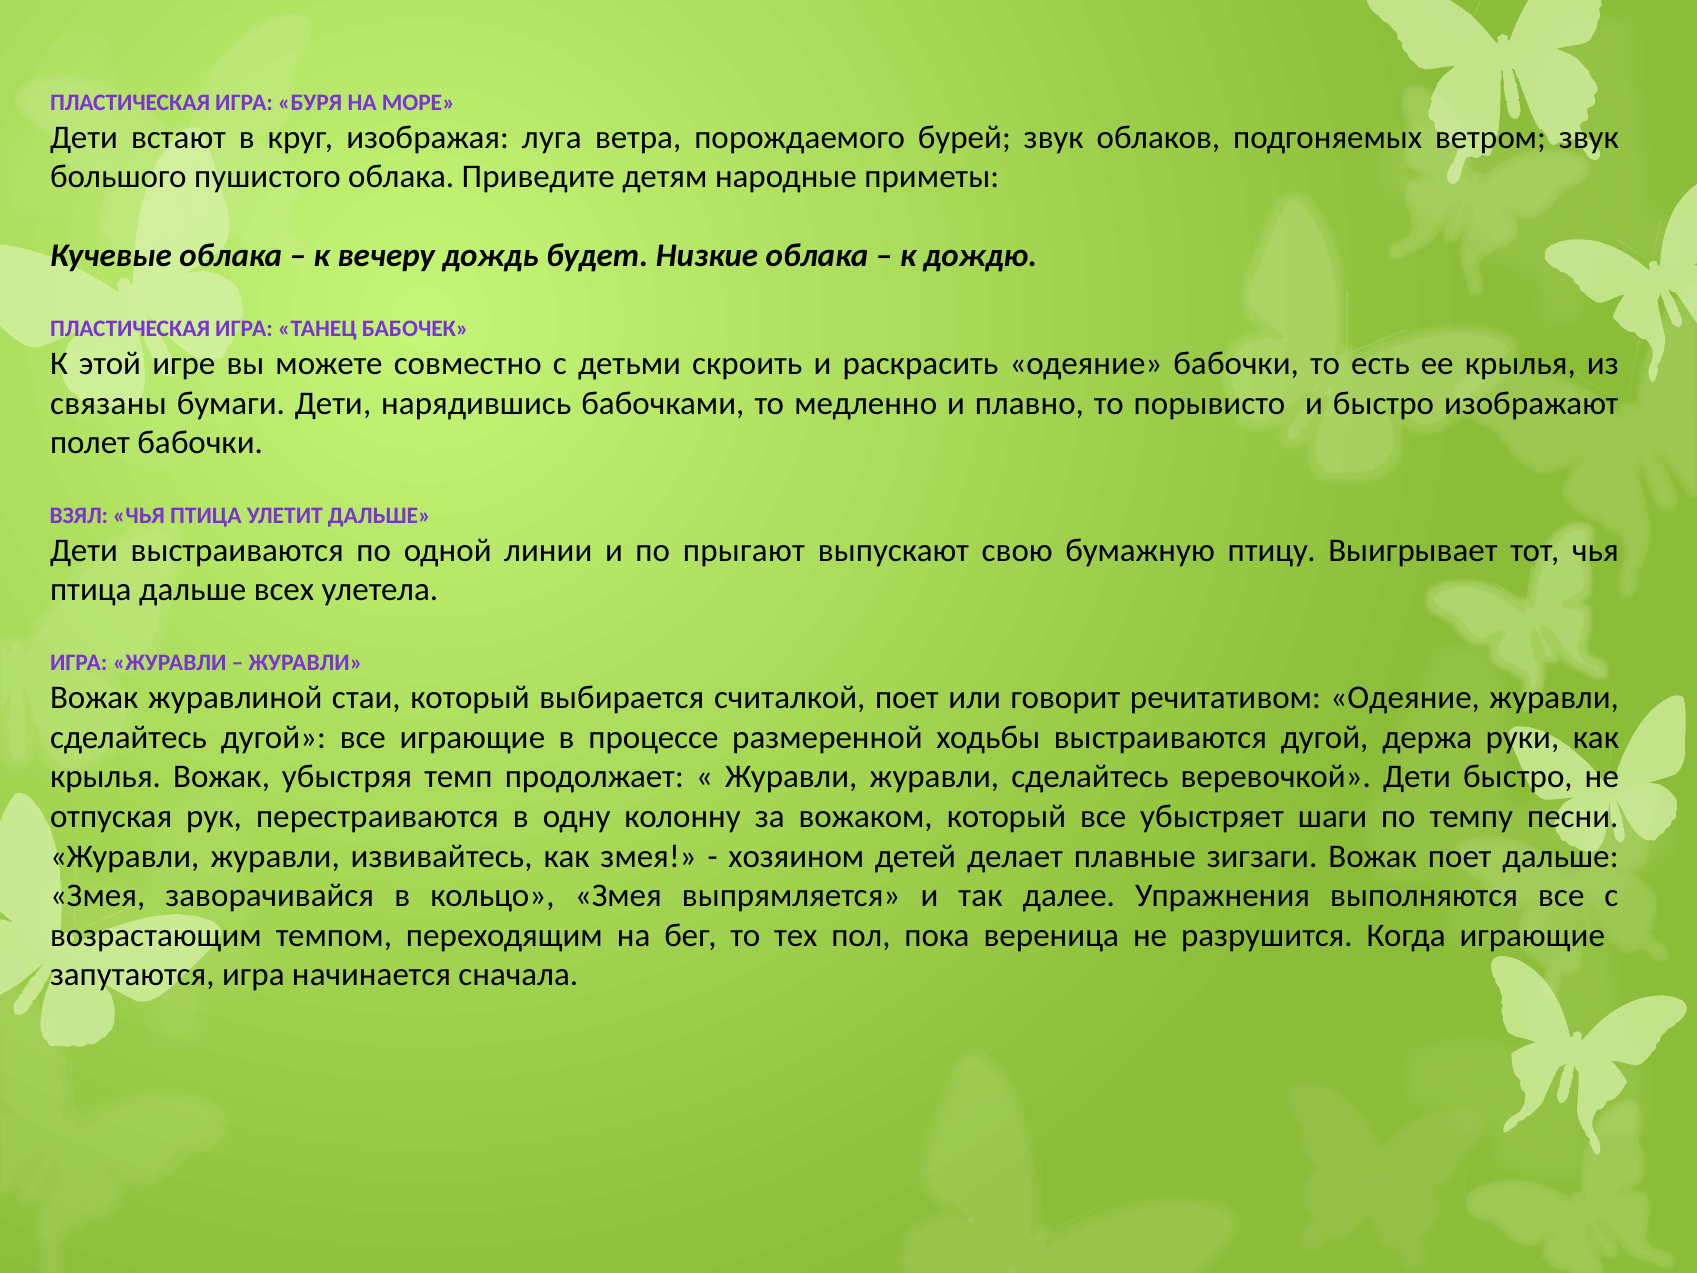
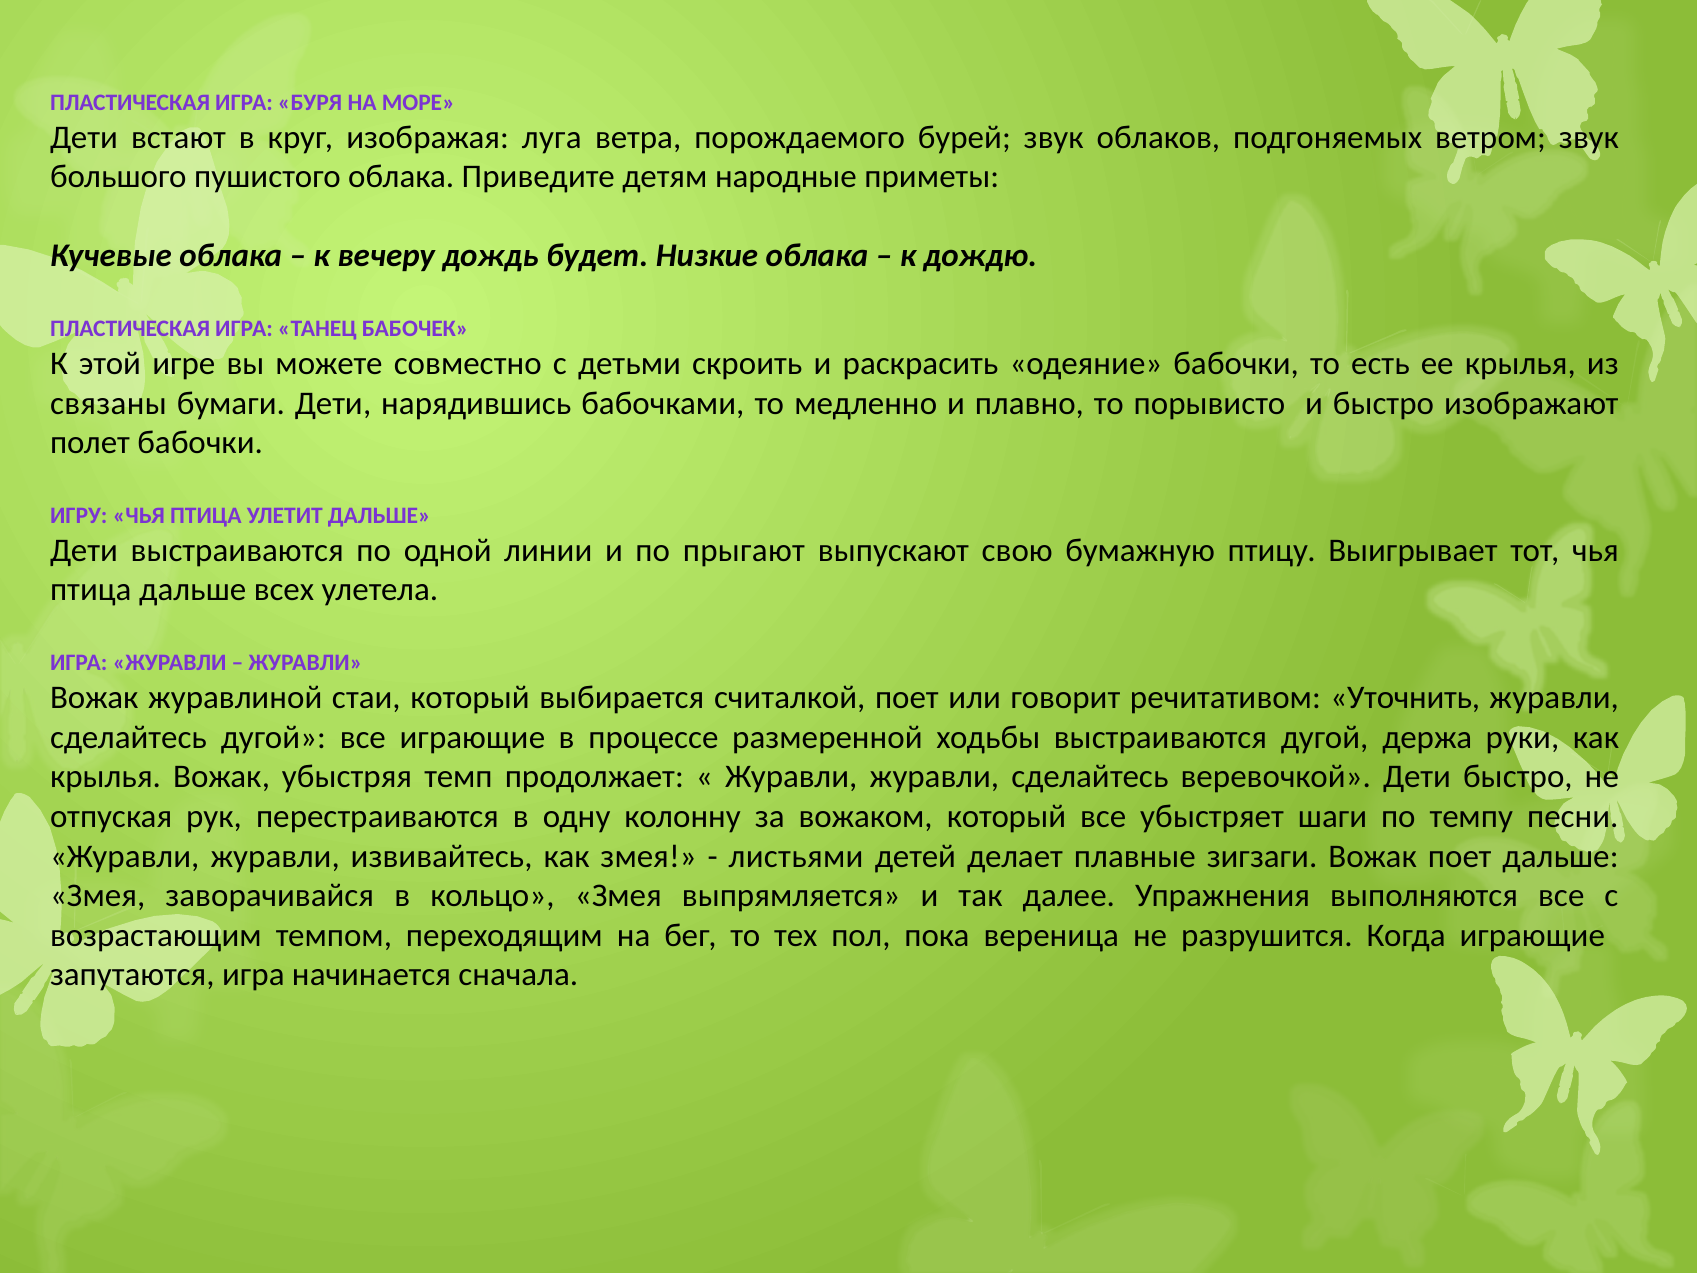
ВЗЯЛ: ВЗЯЛ -> ИГРУ (79, 516)
речитативом Одеяние: Одеяние -> Уточнить (1405, 698)
хозяином: хозяином -> листьями (796, 856)
